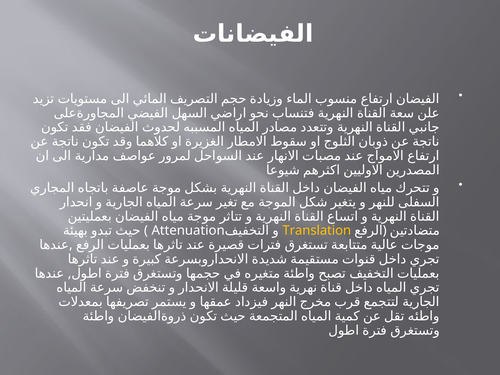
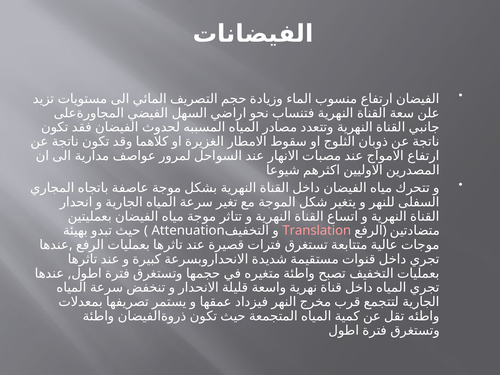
Translation colour: yellow -> pink (317, 231)
